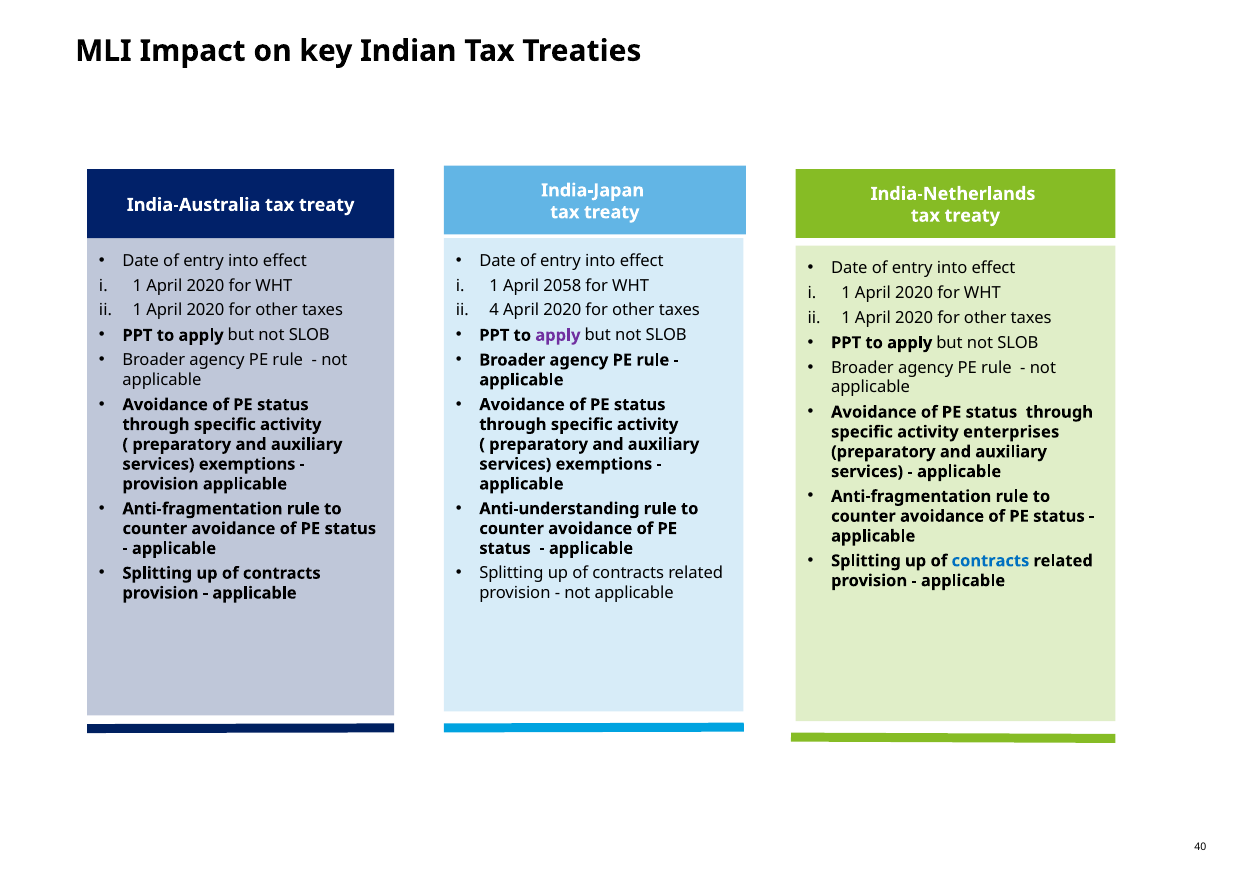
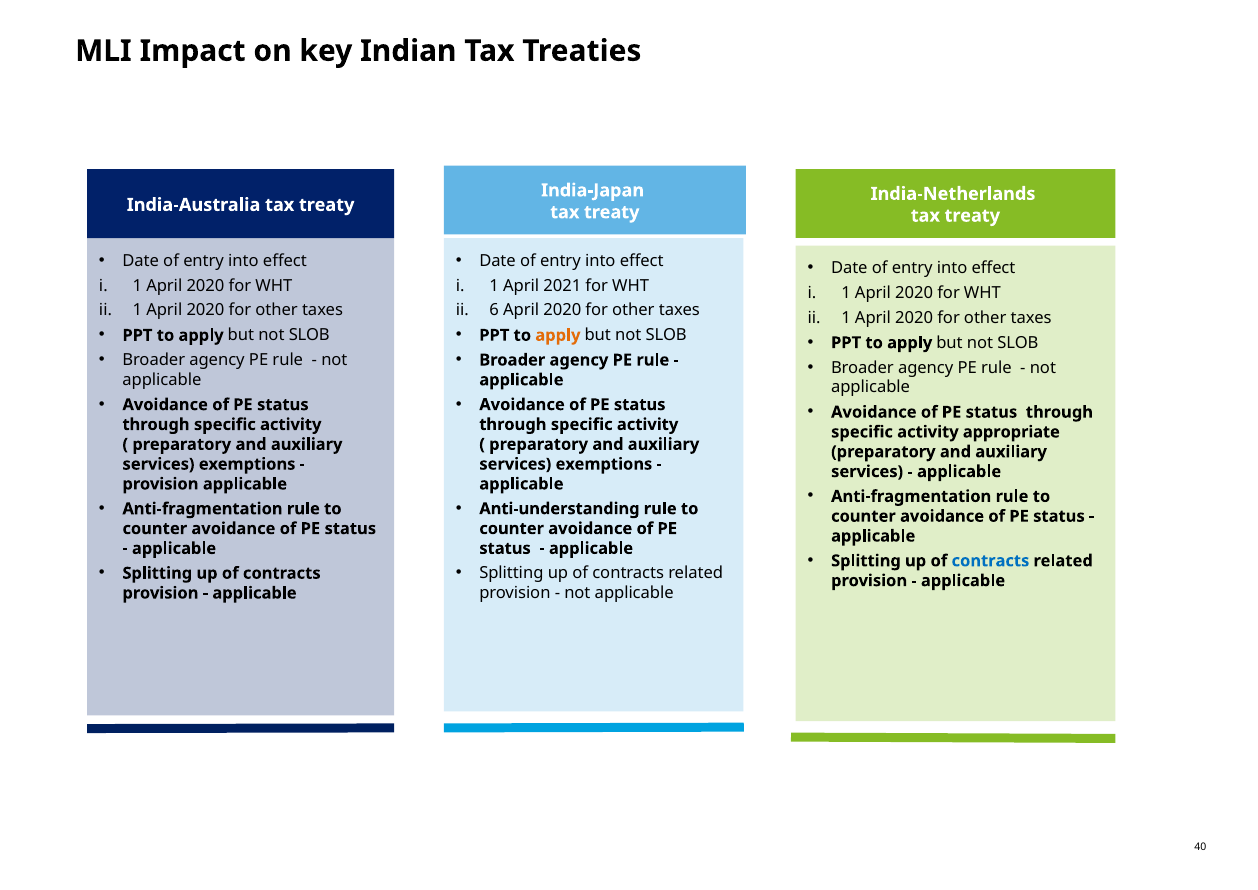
2058: 2058 -> 2021 (562, 286)
4: 4 -> 6 (494, 311)
apply colour: purple -> orange (558, 335)
enterprises: enterprises -> appropriate (1011, 432)
